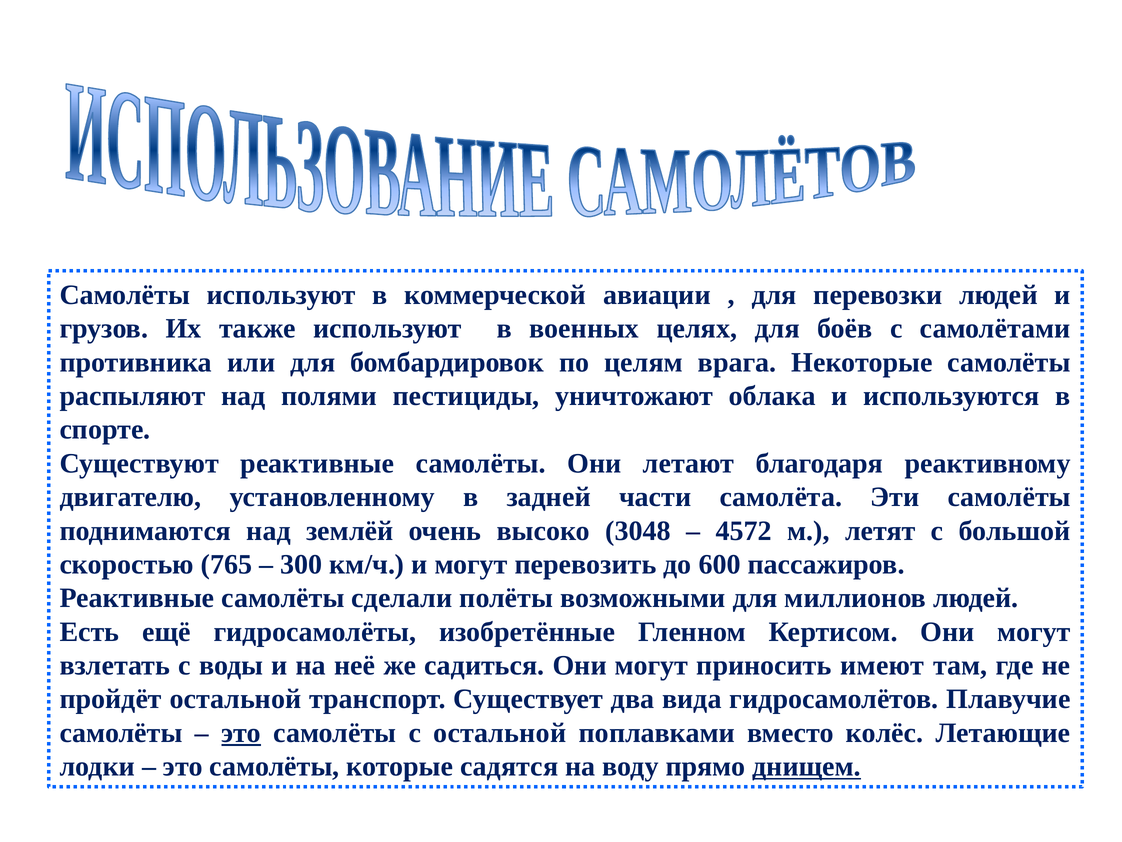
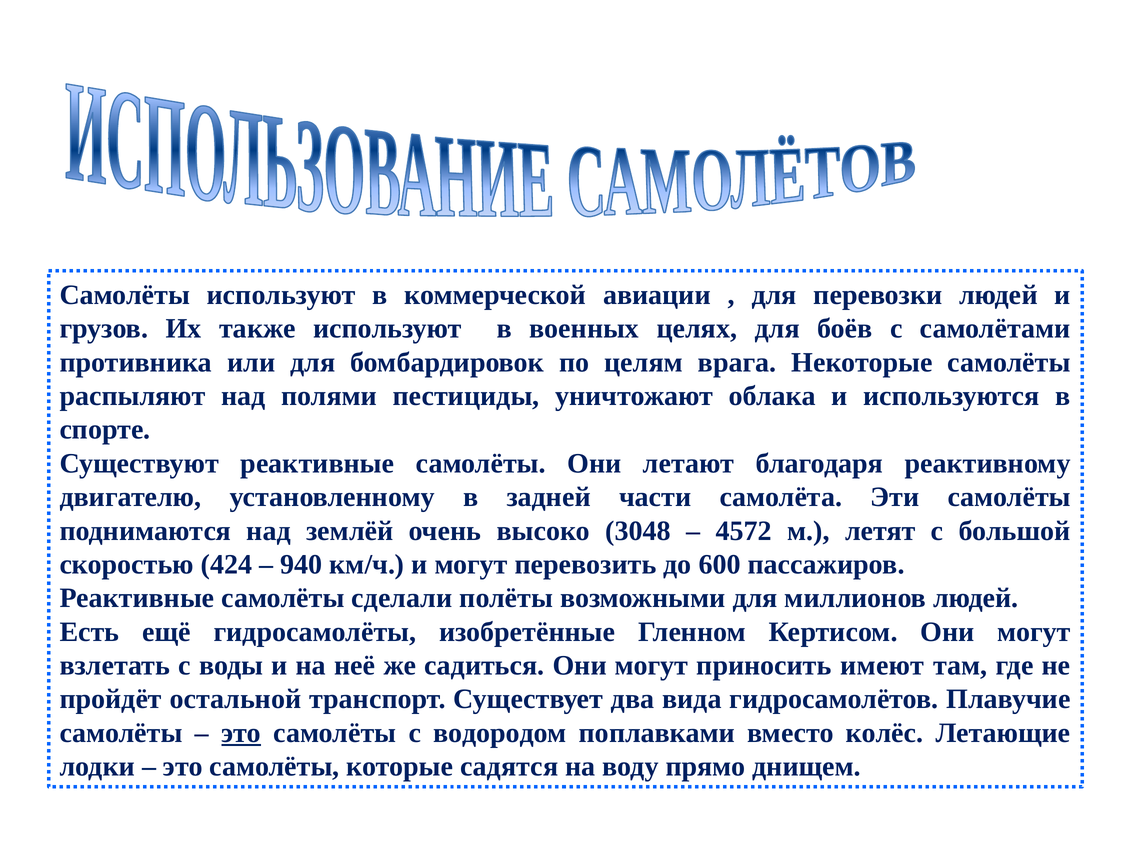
765: 765 -> 424 (227, 564)
300: 300 -> 940 (301, 564)
с остальной: остальной -> водородом (500, 732)
днищем underline: present -> none (807, 766)
